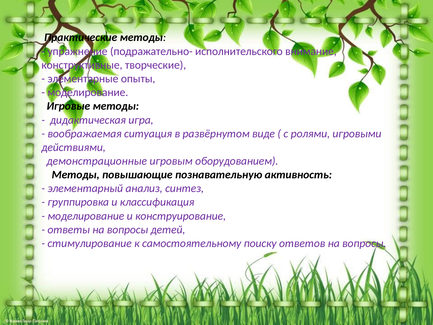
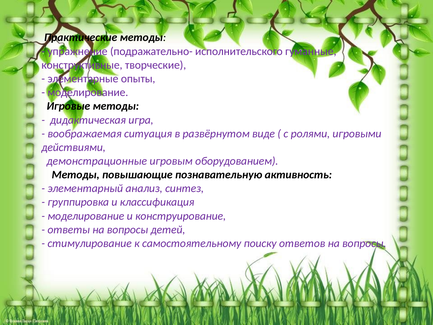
внимание: внимание -> гуманные (311, 51)
